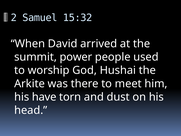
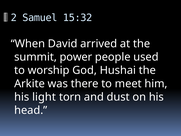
have: have -> light (44, 97)
